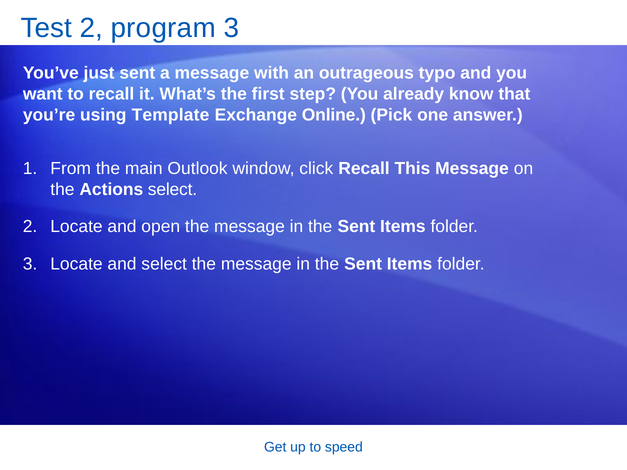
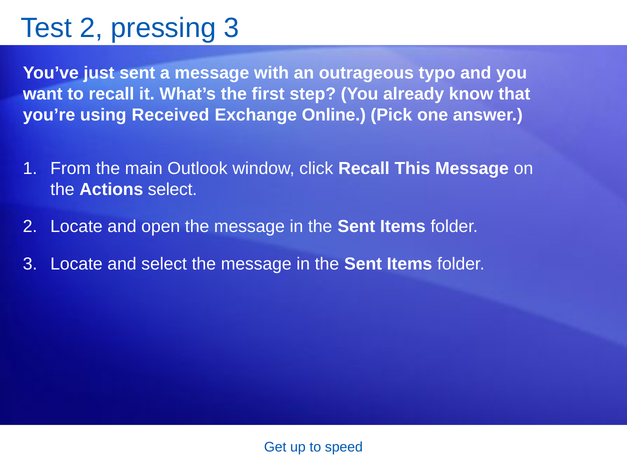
program: program -> pressing (163, 28)
Template: Template -> Received (170, 115)
